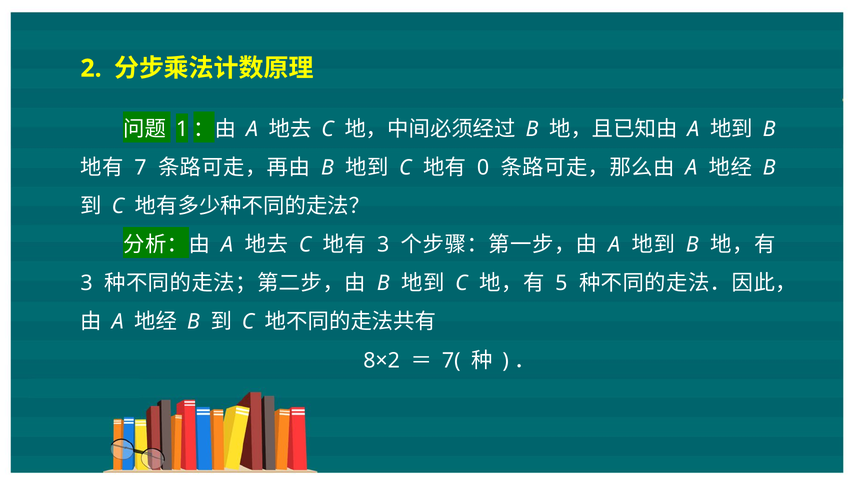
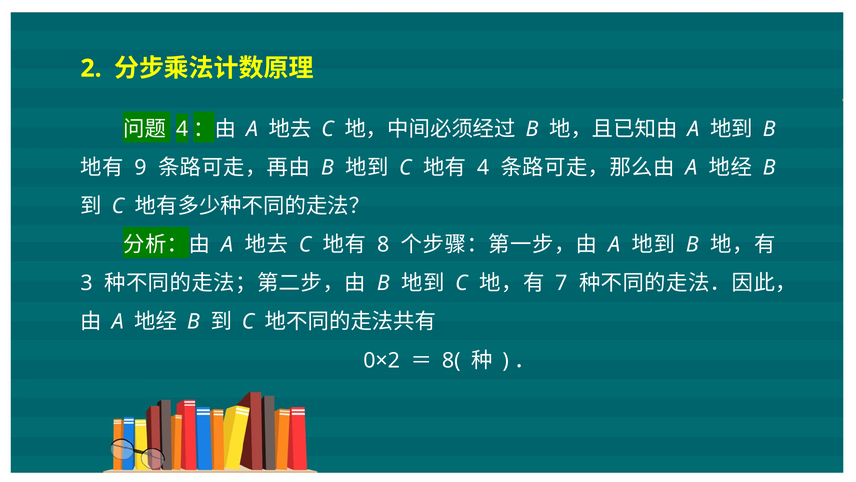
1: 1 -> 4 (182, 129)
7: 7 -> 9 (140, 168)
0: 0 -> 4 (483, 168)
3: 3 -> 8 (383, 245)
5: 5 -> 7 (561, 283)
8×2: 8×2 -> 0×2 (382, 360)
7(: 7( -> 8( (451, 360)
